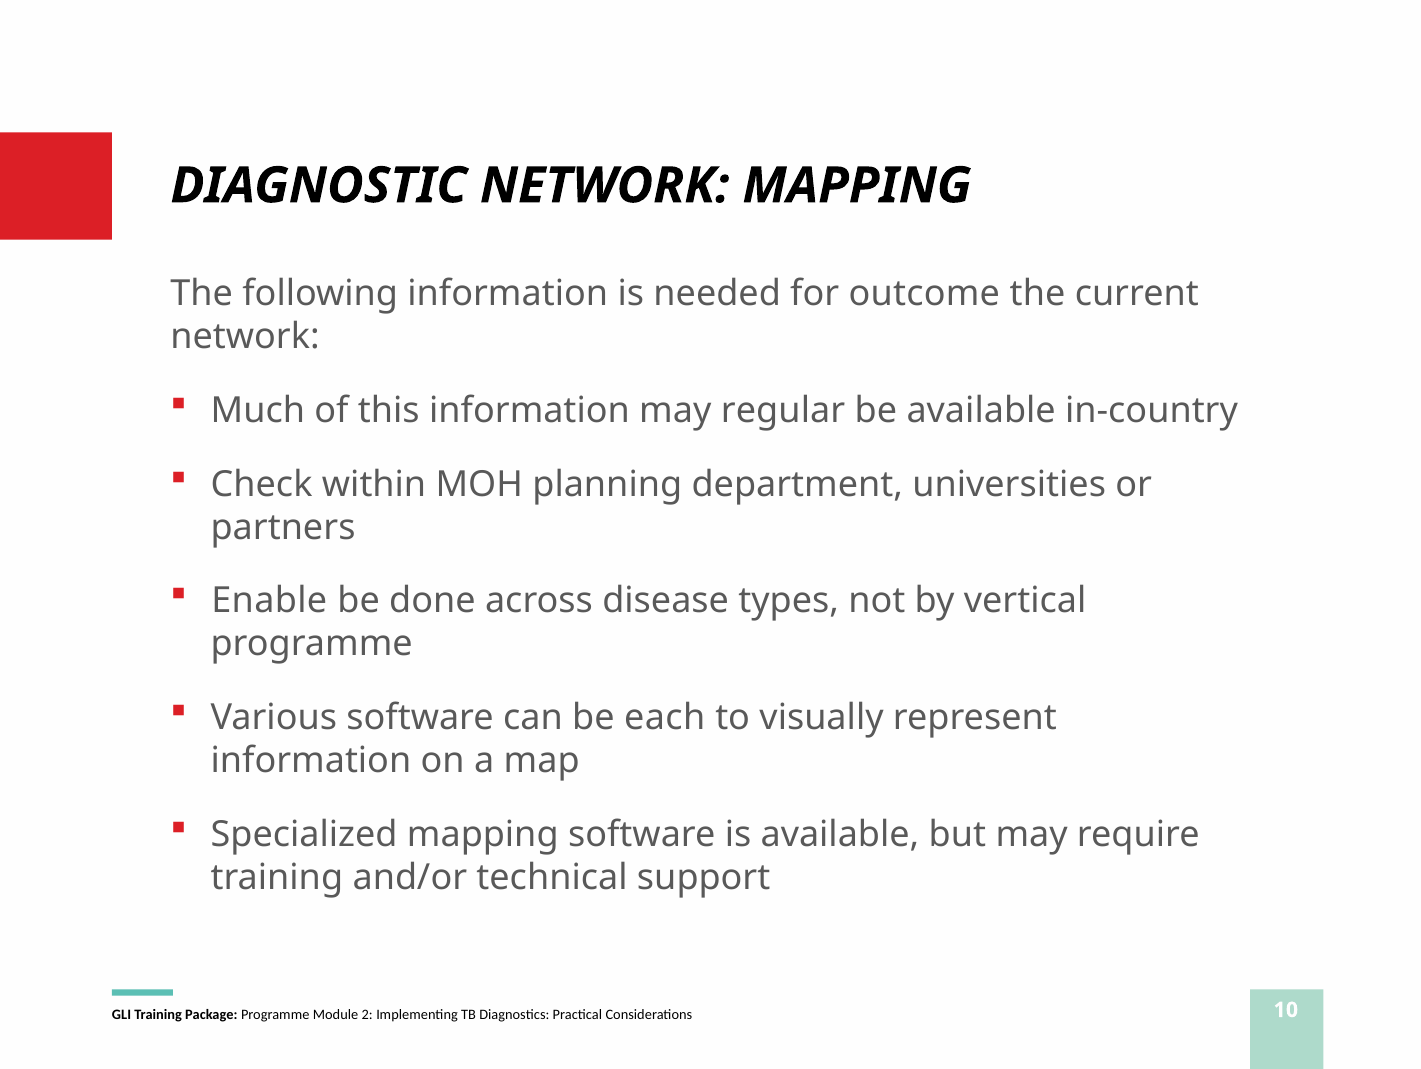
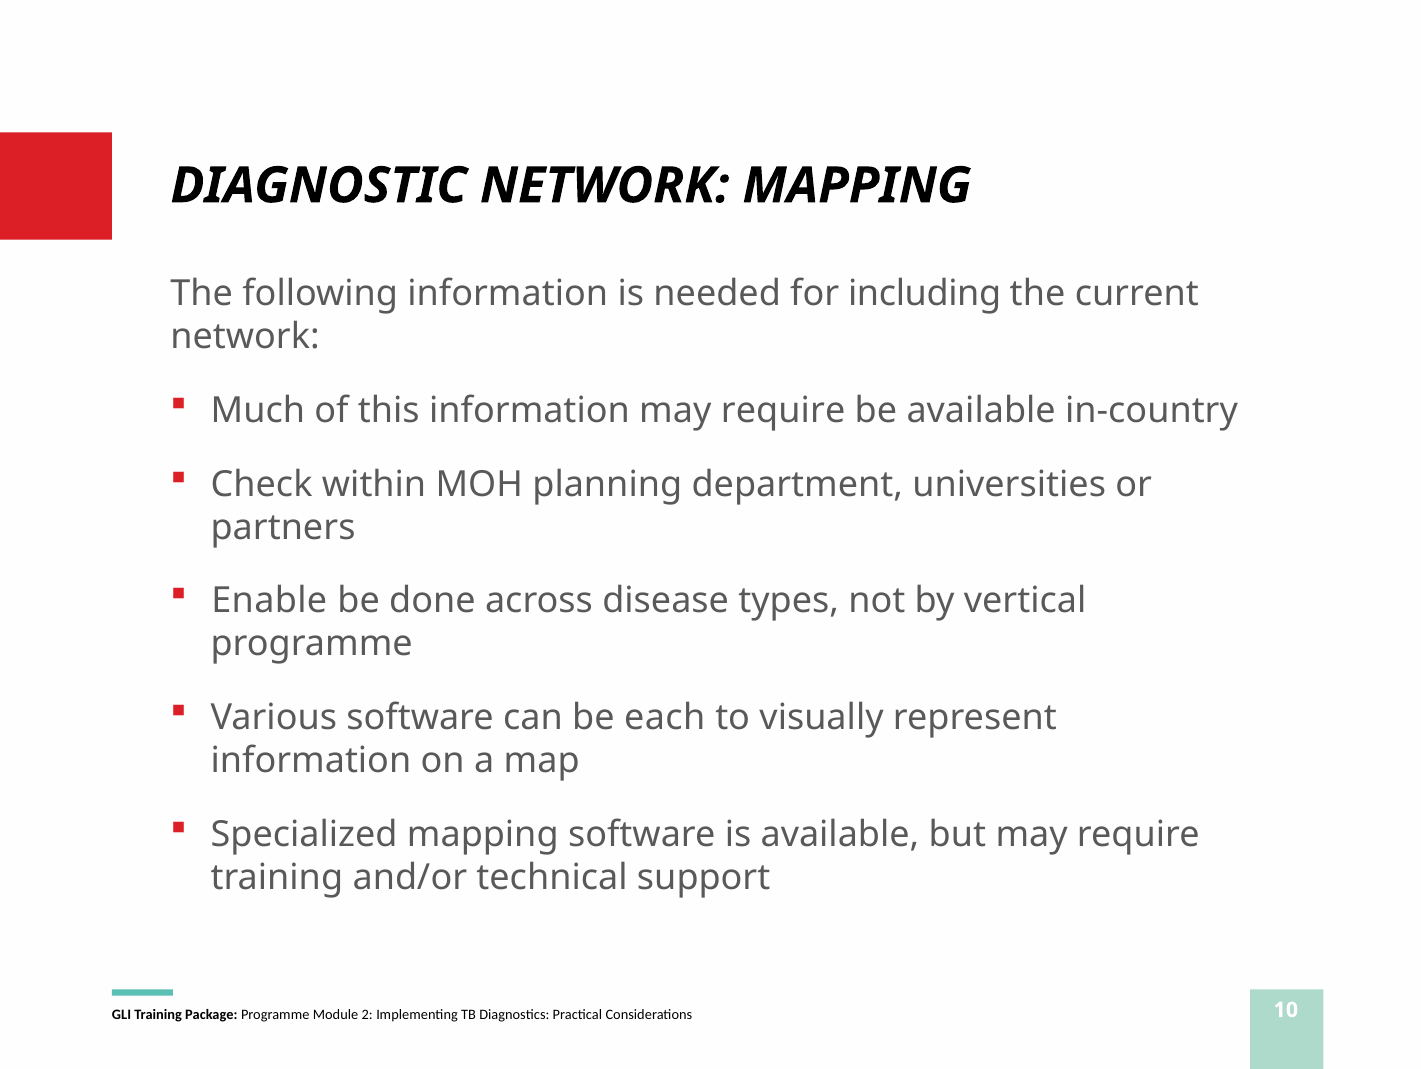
outcome: outcome -> including (925, 294)
information may regular: regular -> require (783, 411)
